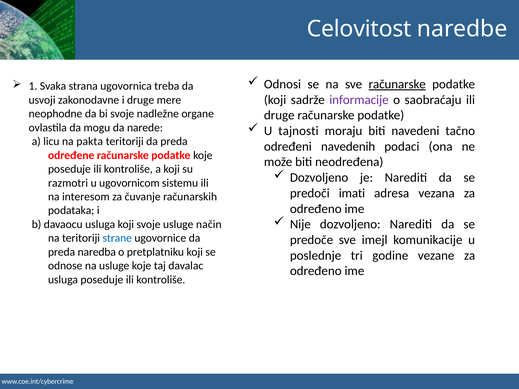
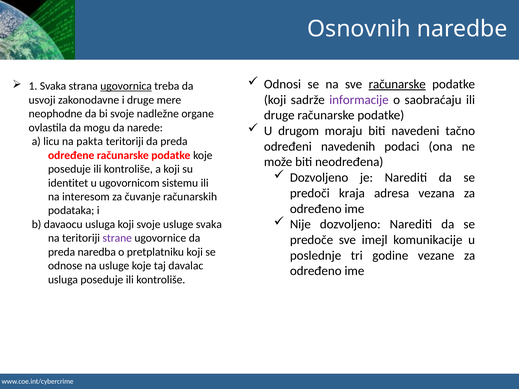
Celovitost: Celovitost -> Osnovnih (359, 29)
ugovornica underline: none -> present (126, 86)
tajnosti: tajnosti -> drugom (299, 131)
razmotri: razmotri -> identitet (68, 183)
imati: imati -> kraja (352, 193)
usluge način: način -> svaka (209, 224)
strane colour: blue -> purple (117, 238)
